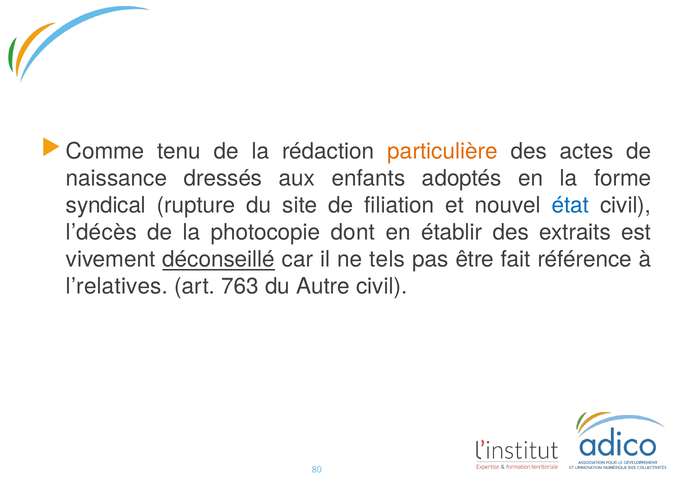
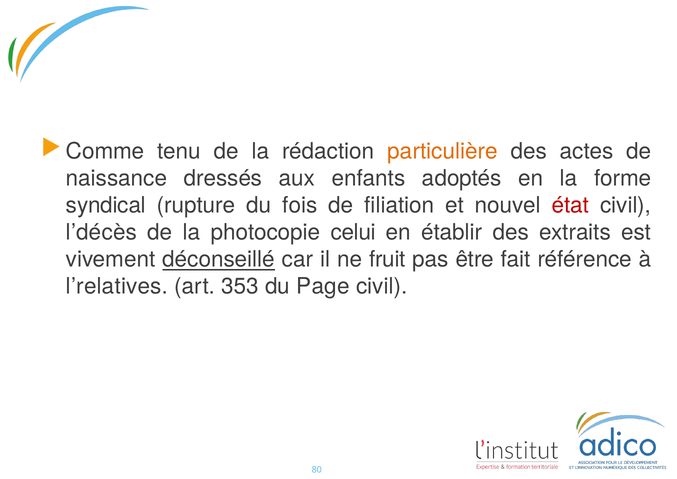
site: site -> fois (300, 205)
état colour: blue -> red (570, 205)
dont: dont -> celui (353, 232)
tels: tels -> fruit (387, 259)
763: 763 -> 353 (240, 286)
Autre: Autre -> Page (323, 286)
